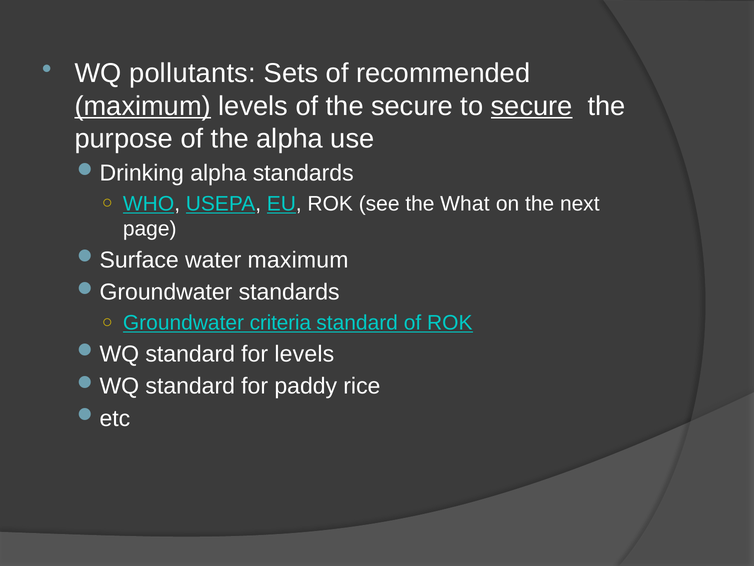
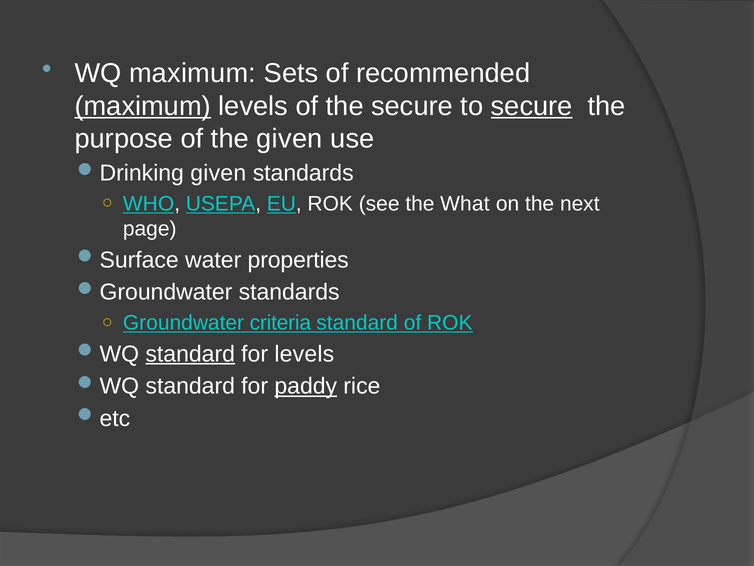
WQ pollutants: pollutants -> maximum (193, 73)
the alpha: alpha -> given (289, 139)
alpha: alpha -> given (218, 173)
water maximum: maximum -> properties (298, 260)
standard underline: none -> present (190, 354)
paddy underline: none -> present (306, 386)
